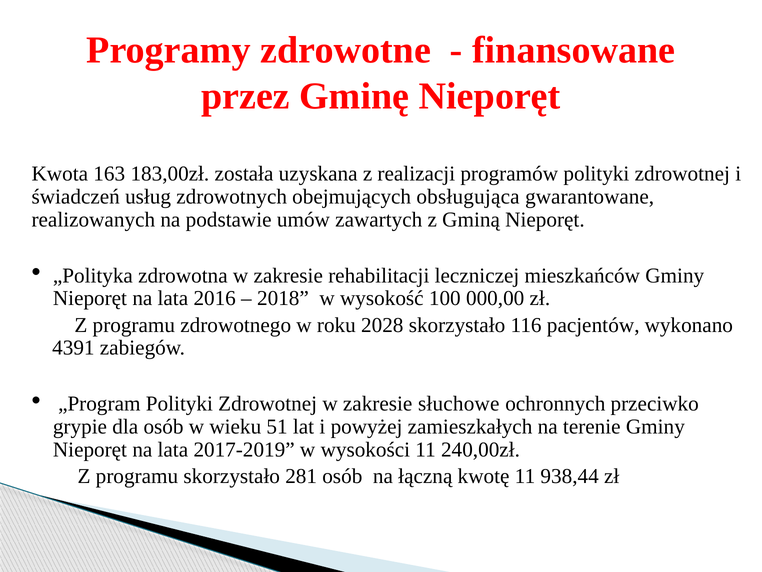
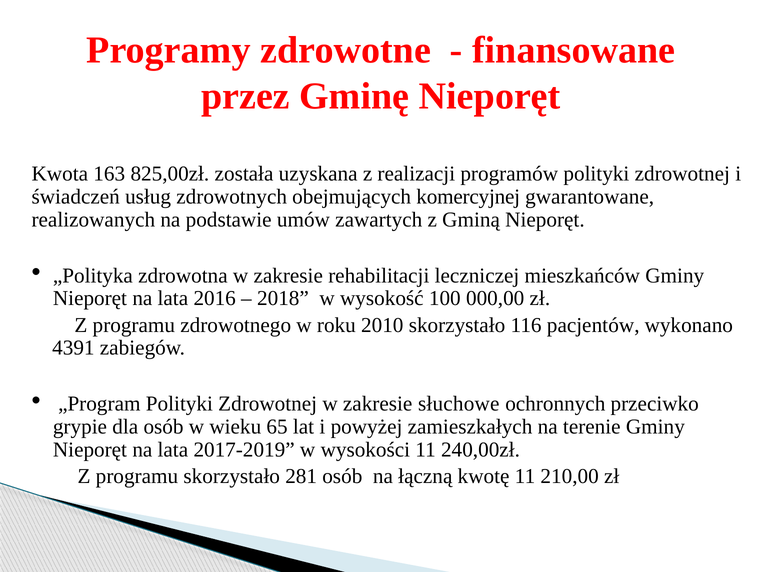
183,00zł: 183,00zł -> 825,00zł (170, 174)
obsługująca: obsługująca -> komercyjnej (468, 197)
2028: 2028 -> 2010 (382, 325)
51: 51 -> 65 (277, 426)
938,44: 938,44 -> 210,00 (570, 476)
